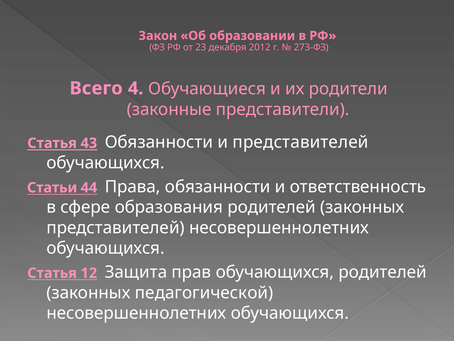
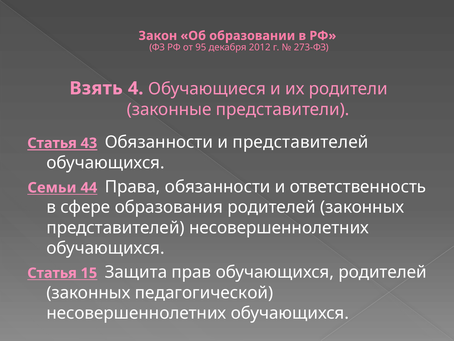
23: 23 -> 95 (201, 47)
Всего: Всего -> Взять (96, 88)
Статьи: Статьи -> Семьи (52, 187)
12: 12 -> 15 (89, 273)
